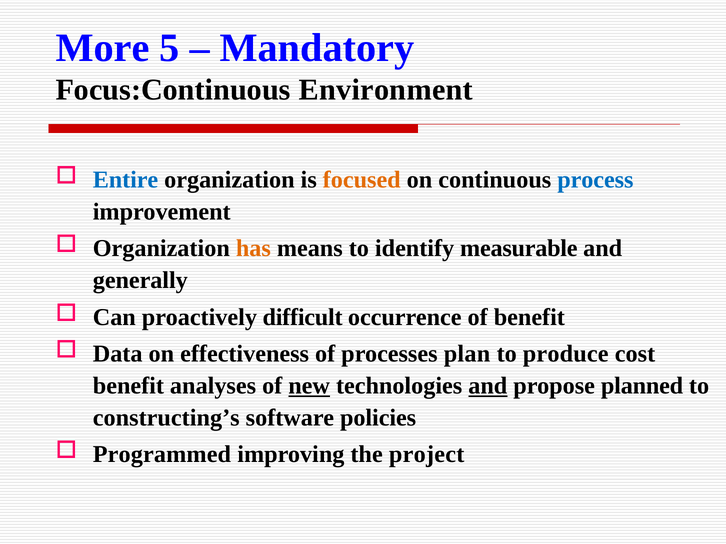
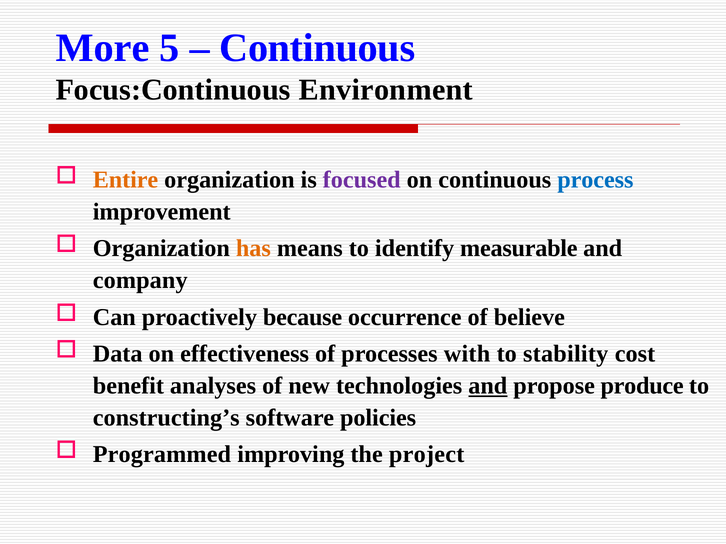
Mandatory: Mandatory -> Continuous (317, 48)
Entire colour: blue -> orange (126, 180)
focused colour: orange -> purple (362, 180)
generally: generally -> company (140, 281)
difficult: difficult -> because (303, 317)
of benefit: benefit -> believe (529, 317)
plan: plan -> with (467, 354)
produce: produce -> stability (566, 354)
new underline: present -> none (309, 386)
planned: planned -> produce (642, 386)
